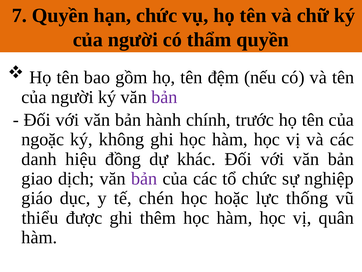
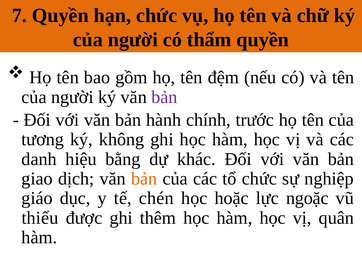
ngoặc: ngoặc -> tương (43, 139)
đồng: đồng -> bằng (123, 159)
bản colour: purple -> orange (144, 178)
thống: thống -> ngoặc (307, 198)
